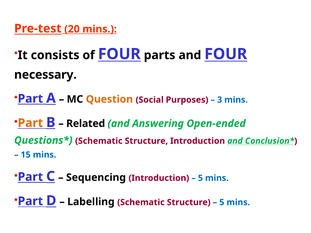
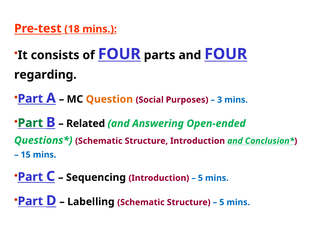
20: 20 -> 18 (72, 29)
necessary: necessary -> regarding (45, 75)
Part colour: orange -> green (30, 123)
